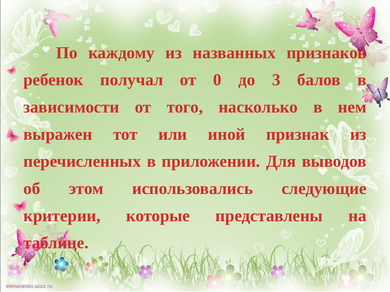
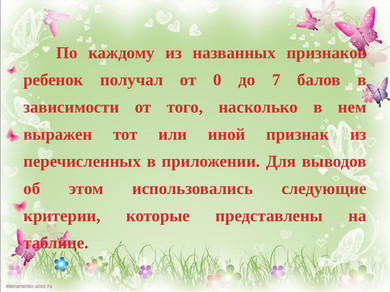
3: 3 -> 7 (276, 80)
